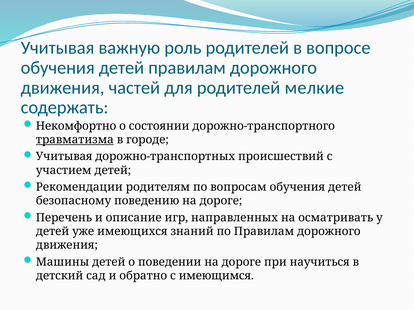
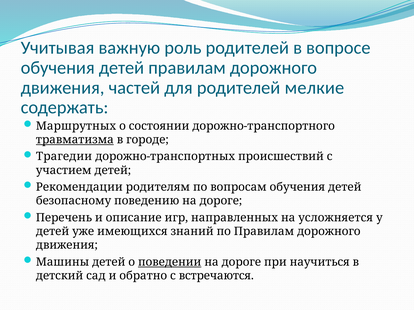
Некомфортно: Некомфортно -> Маршрутных (76, 126)
Учитывая: Учитывая -> Трагедии (64, 157)
осматривать: осматривать -> усложняется (336, 218)
поведении underline: none -> present (170, 262)
имеющимся: имеющимся -> встречаются (216, 276)
